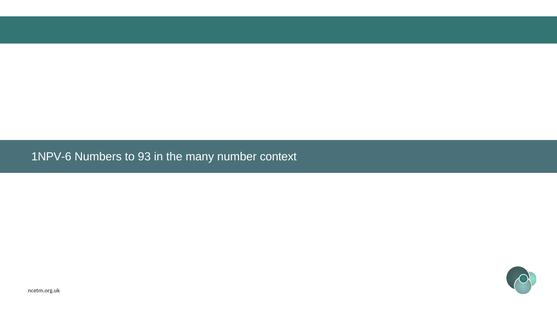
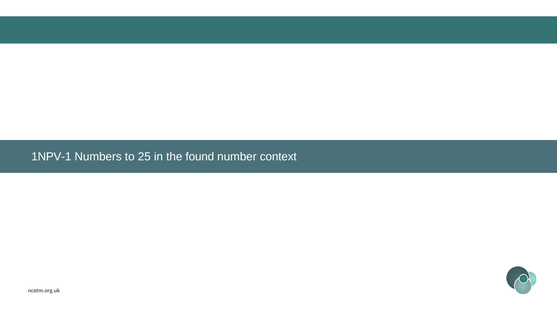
1NPV-6: 1NPV-6 -> 1NPV-1 (51, 157)
93: 93 -> 25 (144, 157)
many: many -> found (200, 157)
